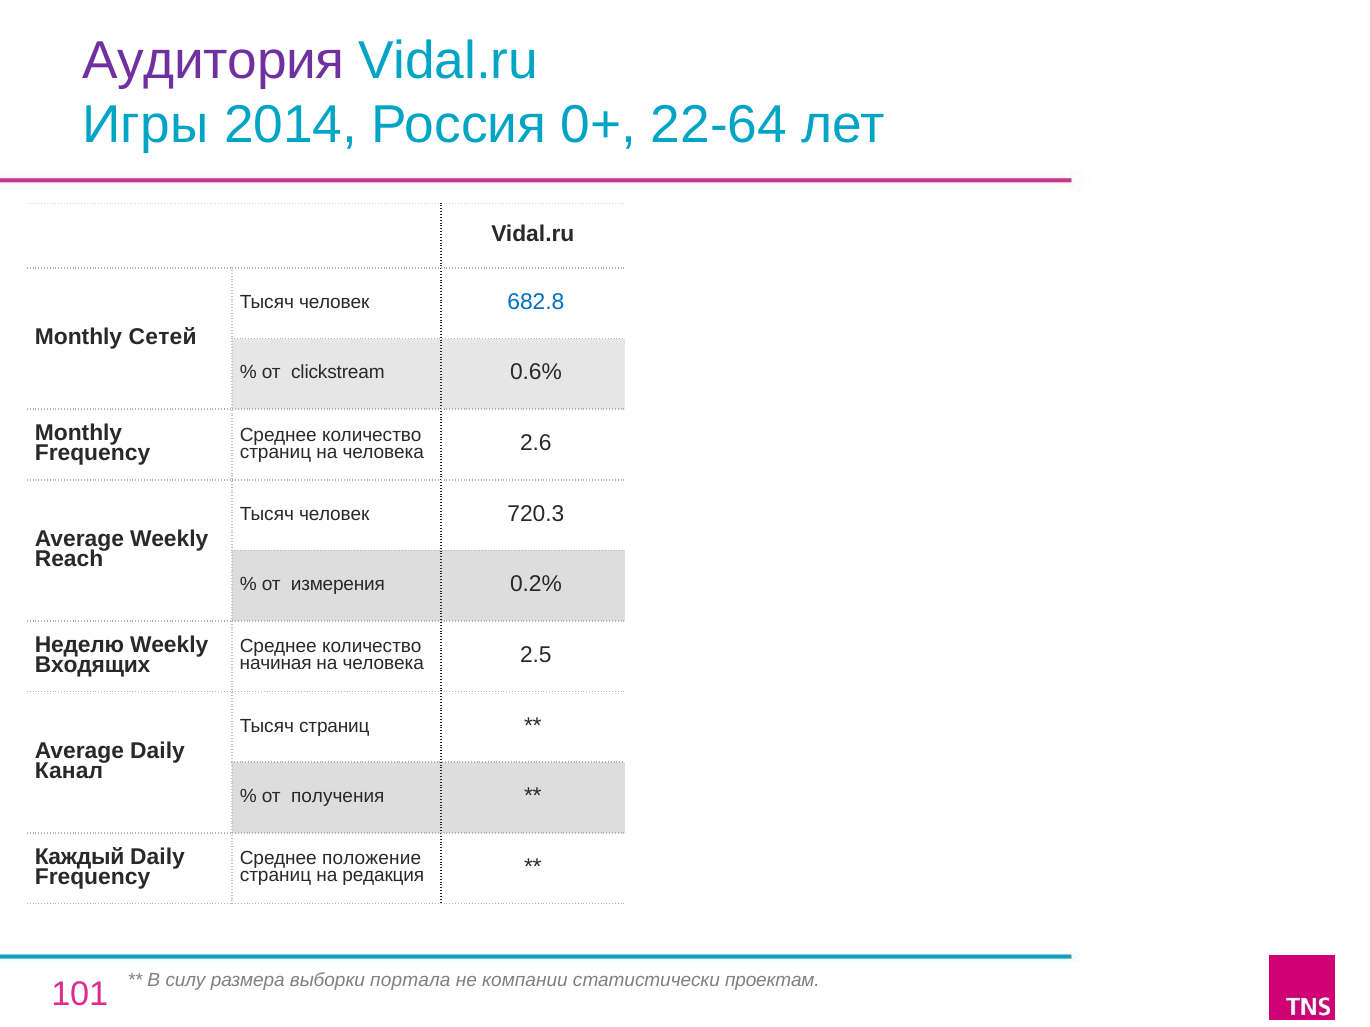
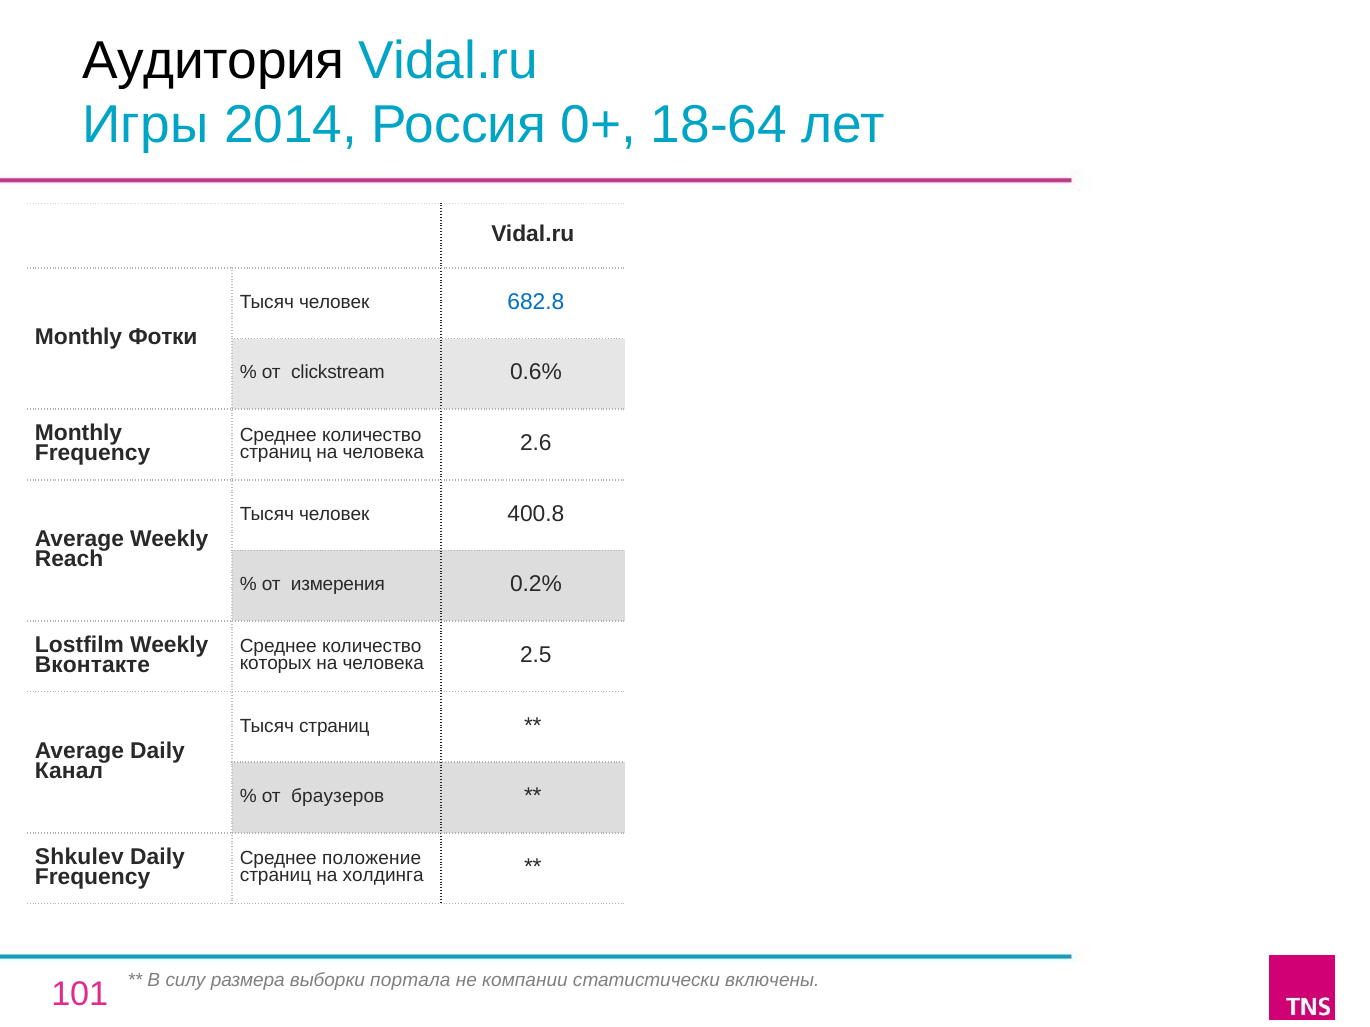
Аудитория colour: purple -> black (213, 61)
22-64: 22-64 -> 18-64 (719, 125)
Сетей: Сетей -> Фотки (163, 337)
720.3: 720.3 -> 400.8 (536, 514)
Неделю: Неделю -> Lostfilm (79, 645)
Входящих: Входящих -> Вконтакте (93, 665)
начиная: начиная -> которых (276, 664)
получения: получения -> браузеров (338, 797)
Каждый: Каждый -> Shkulev (79, 857)
редакция: редакция -> холдинга (383, 876)
проектам: проектам -> включены (772, 980)
